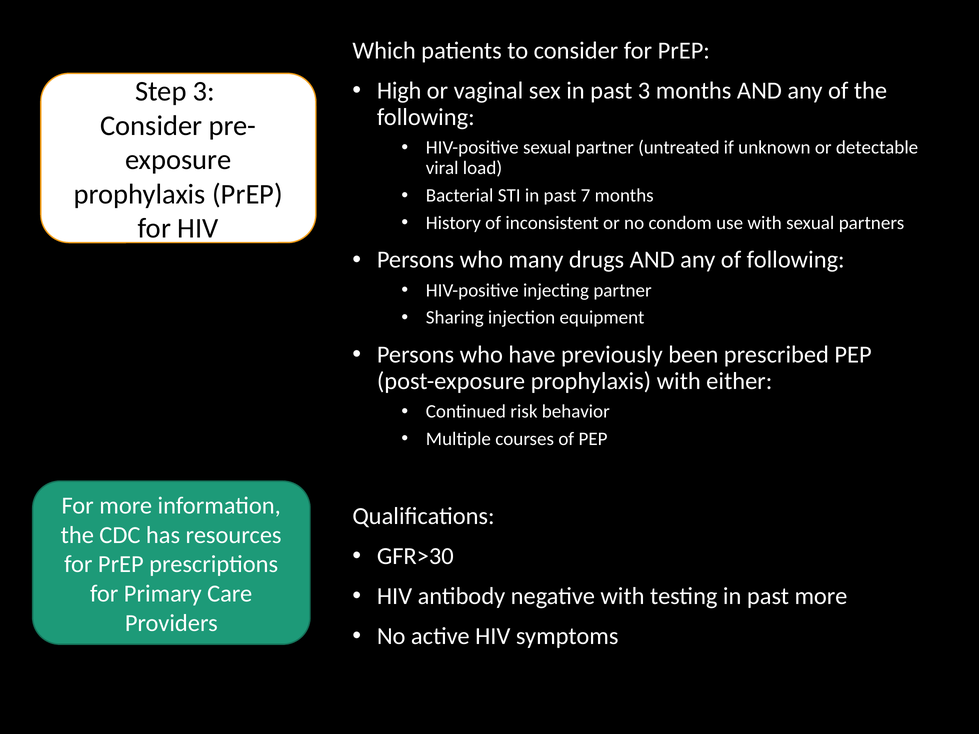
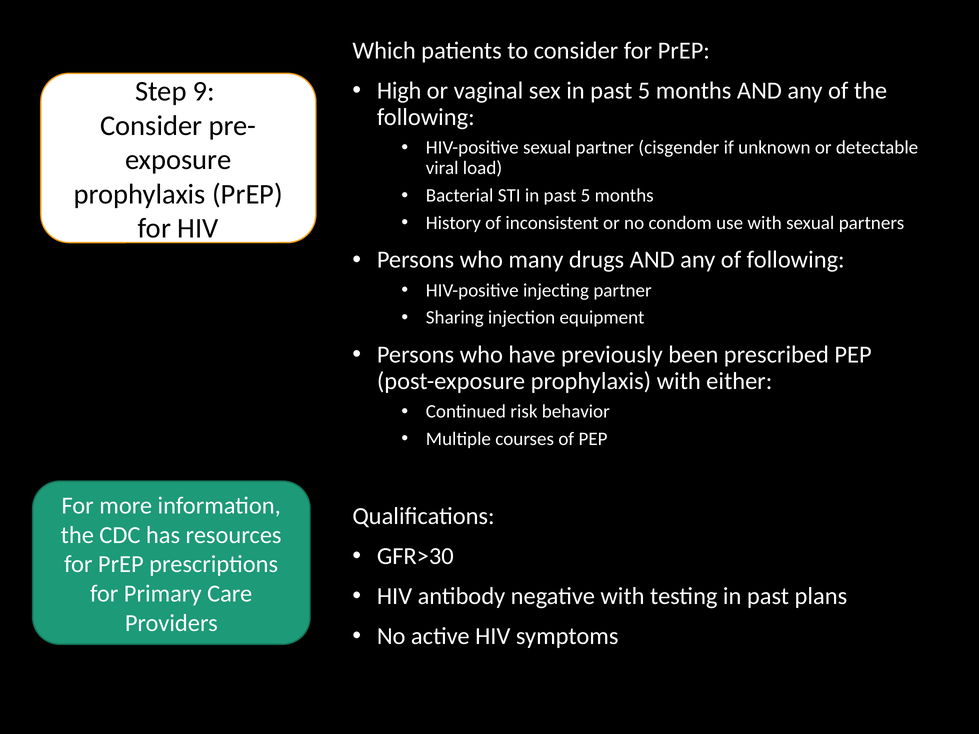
sex in past 3: 3 -> 5 (644, 91)
Step 3: 3 -> 9 (204, 91)
untreated: untreated -> cisgender (679, 147)
STI in past 7: 7 -> 5 (586, 195)
past more: more -> plans (821, 596)
